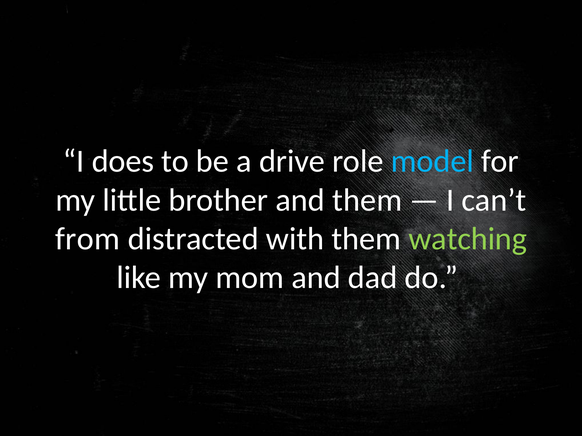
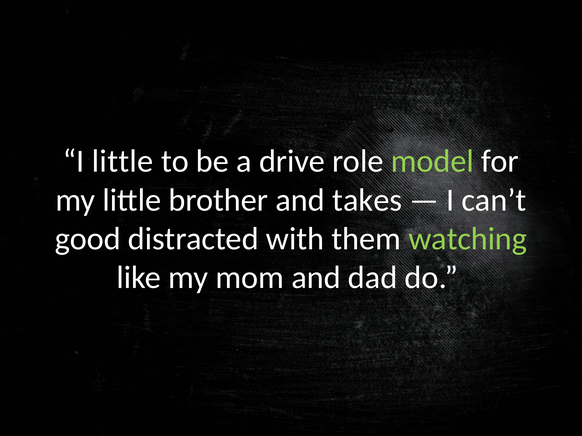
I does: does -> little (123, 162)
model colour: light blue -> light green (432, 162)
and them: them -> takes (367, 200)
from: from -> good (88, 239)
